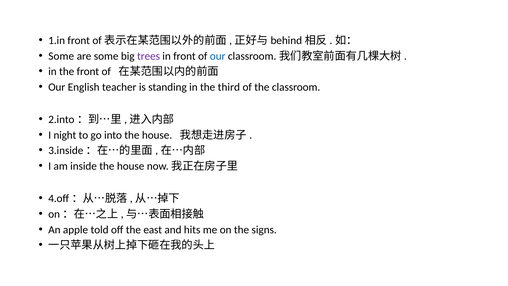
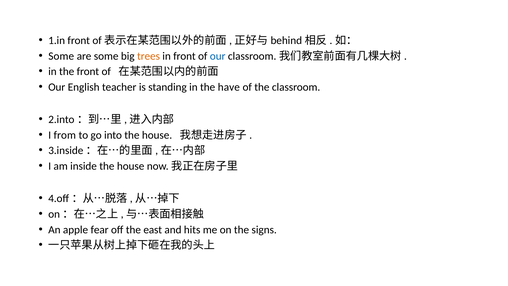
trees colour: purple -> orange (149, 56)
third: third -> have (229, 87)
night: night -> from (65, 135)
told: told -> fear (100, 229)
